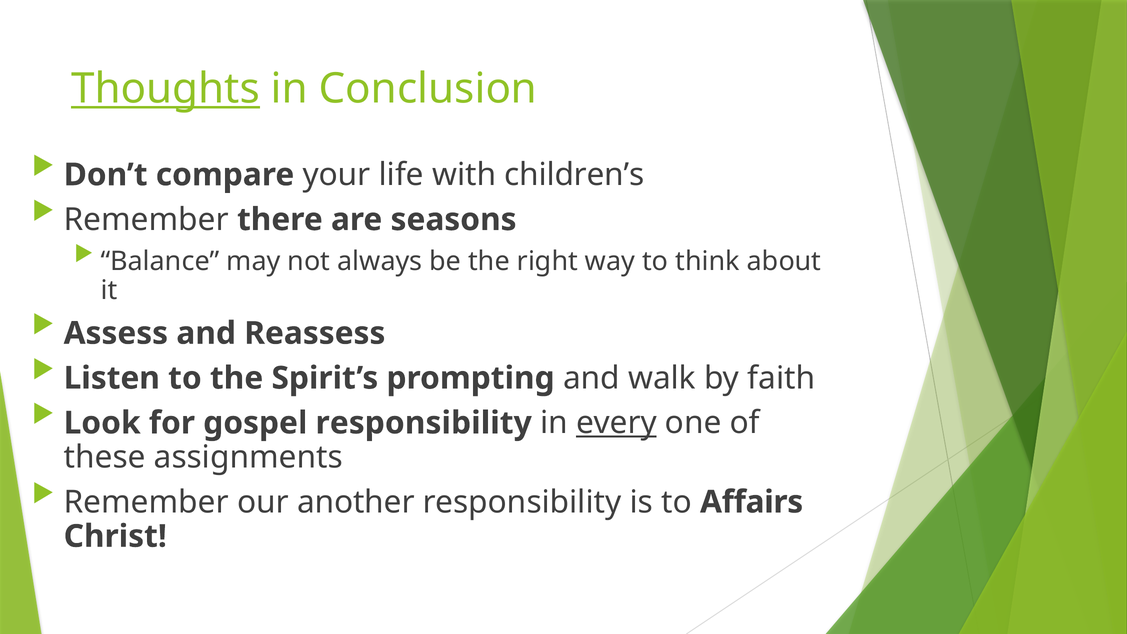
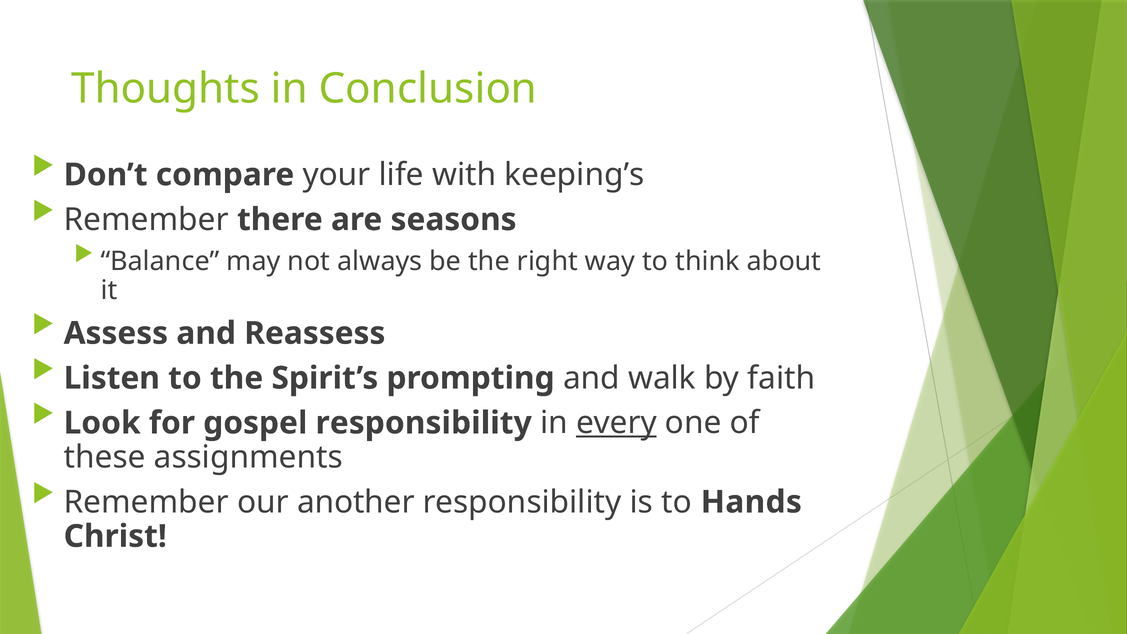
Thoughts underline: present -> none (165, 89)
children’s: children’s -> keeping’s (574, 175)
Affairs: Affairs -> Hands (751, 502)
